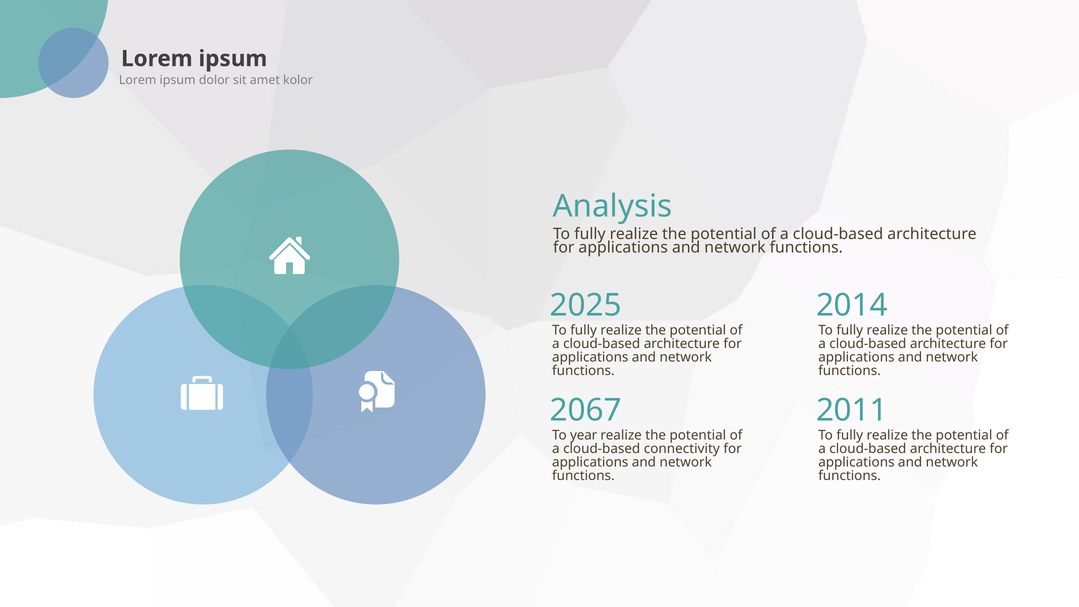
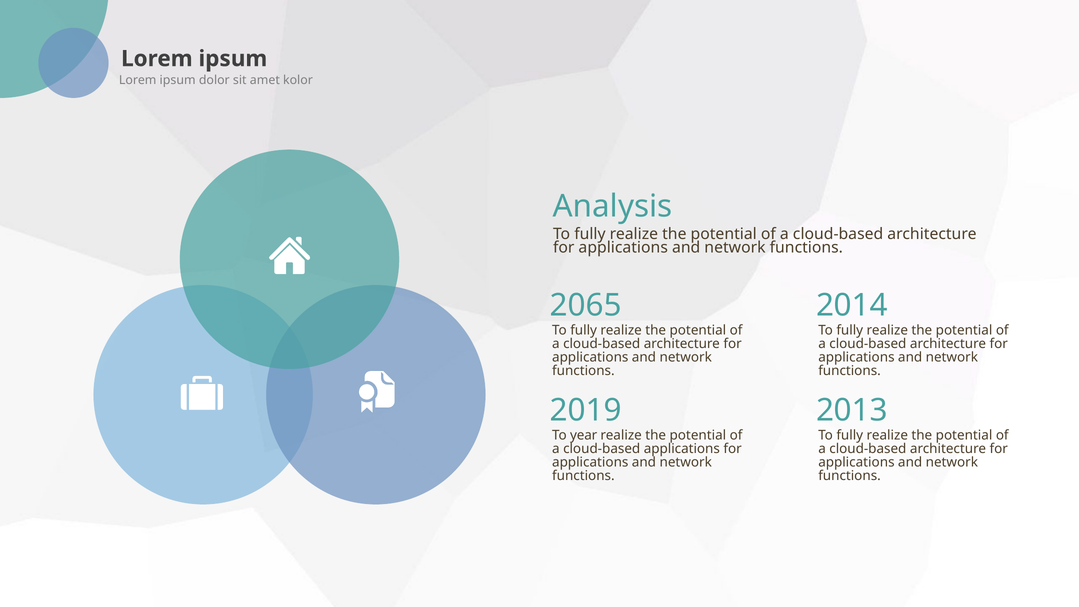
2025: 2025 -> 2065 (586, 305)
2067: 2067 -> 2019 (586, 411)
2011: 2011 -> 2013 (852, 411)
cloud-based connectivity: connectivity -> applications (682, 449)
